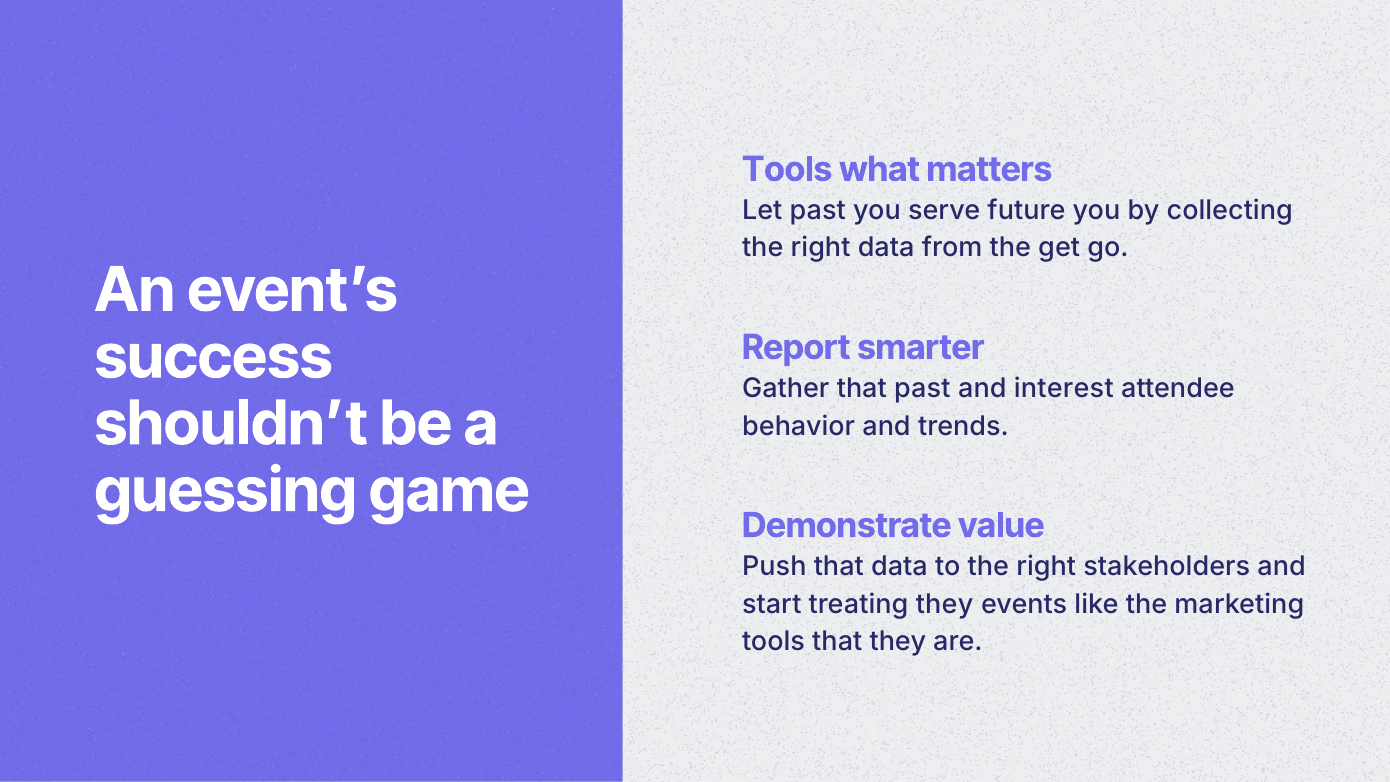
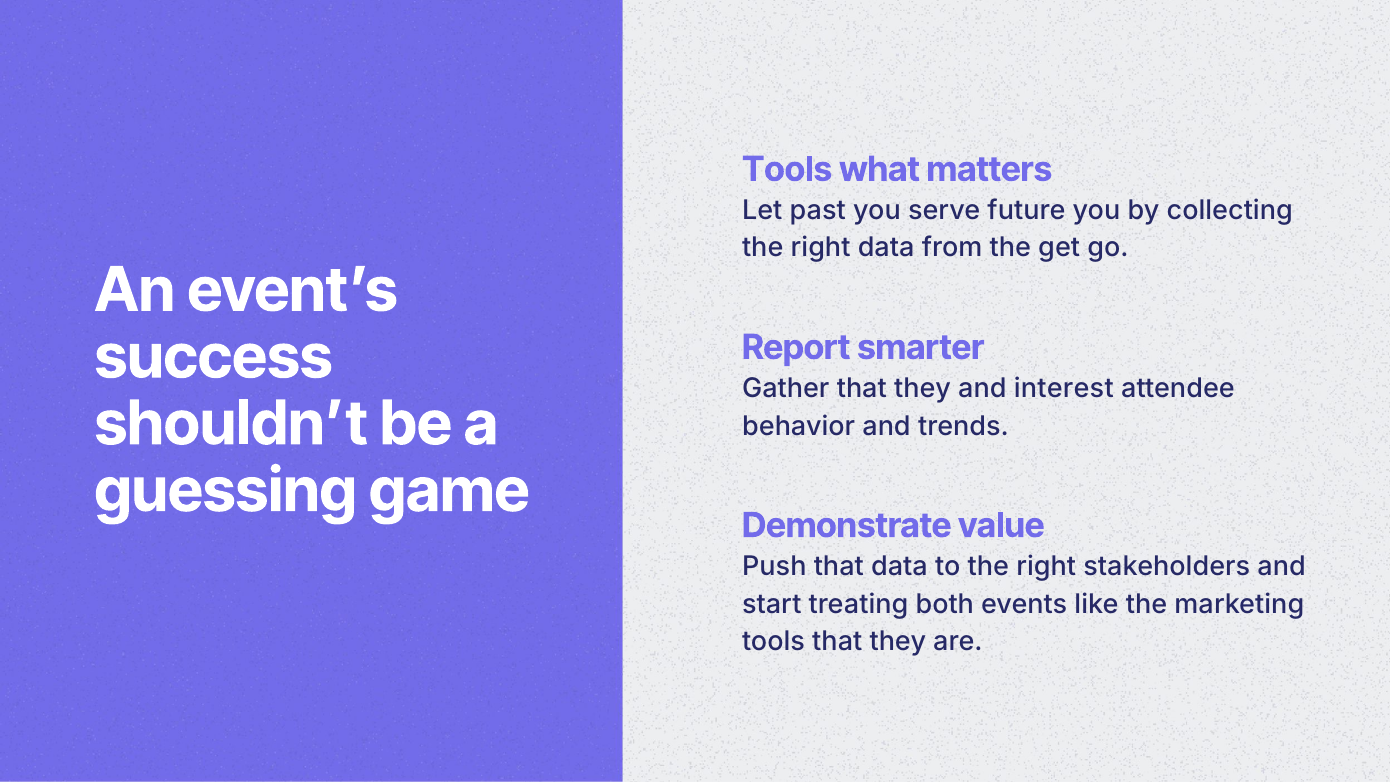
Gather that past: past -> they (923, 389)
treating they: they -> both (945, 604)
